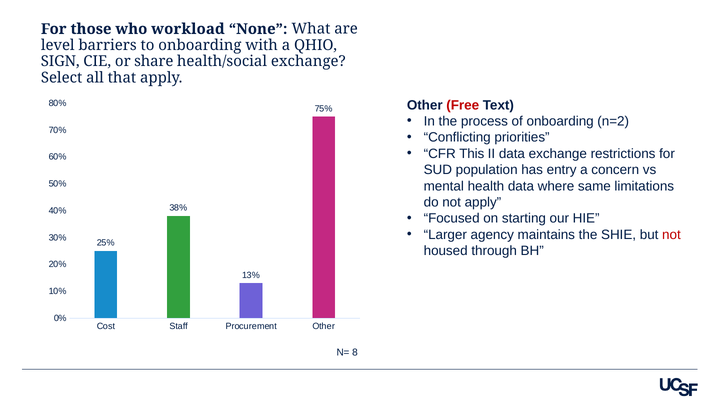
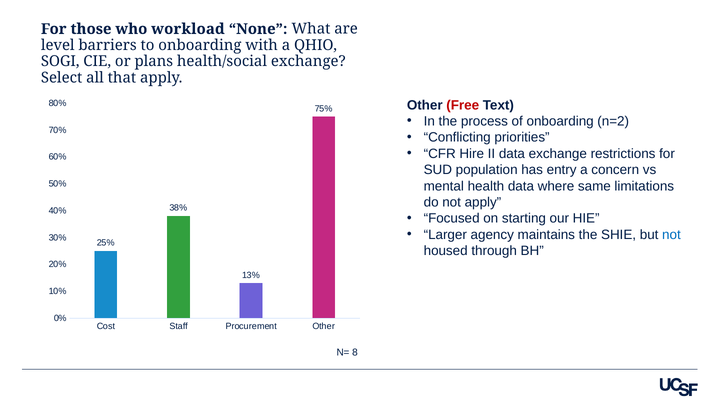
SIGN: SIGN -> SOGI (60, 61)
share: share -> plans (154, 61)
This: This -> Hire (472, 153)
not colour: red -> blue (671, 234)
